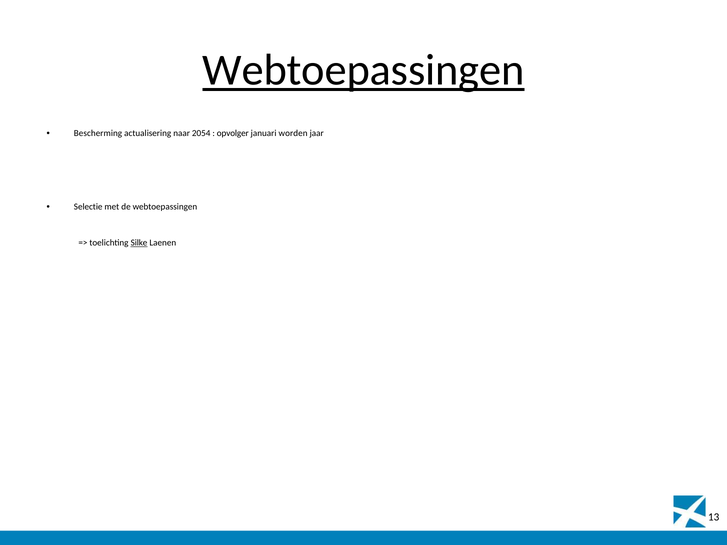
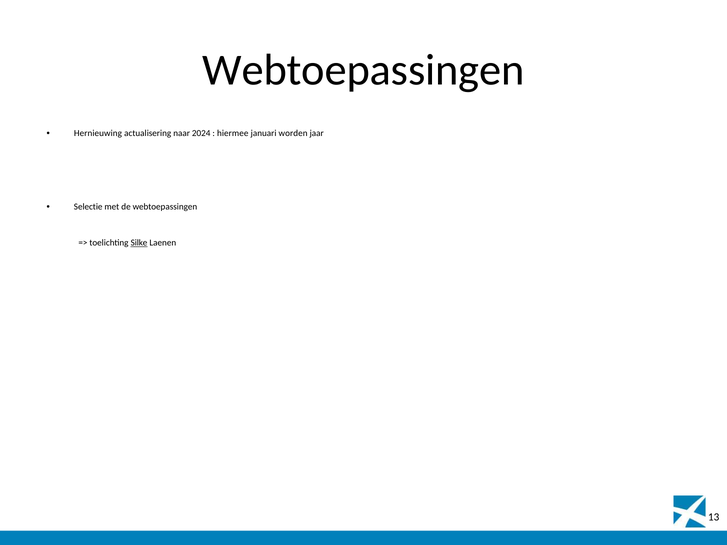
Webtoepassingen underline: present -> none (363, 70)
Bescherming: Bescherming -> Hernieuwing (98, 133)
2054: 2054 -> 2024 (201, 133)
opvolger: opvolger -> hiermee (233, 133)
